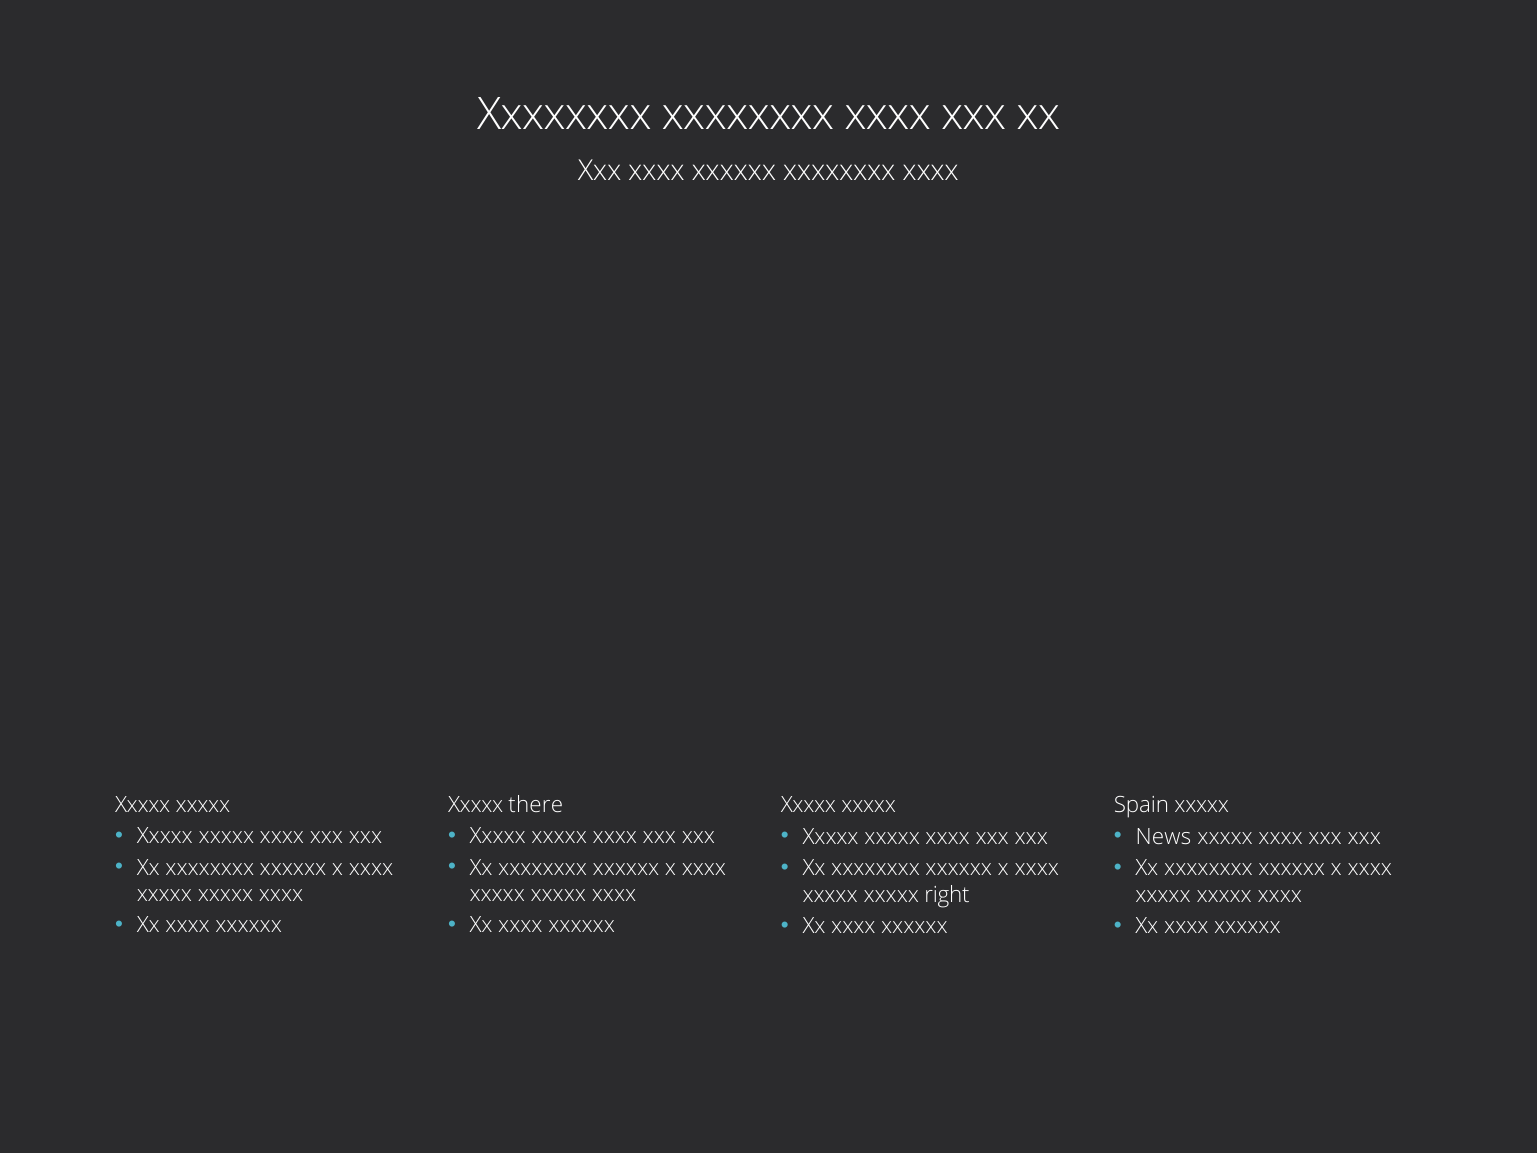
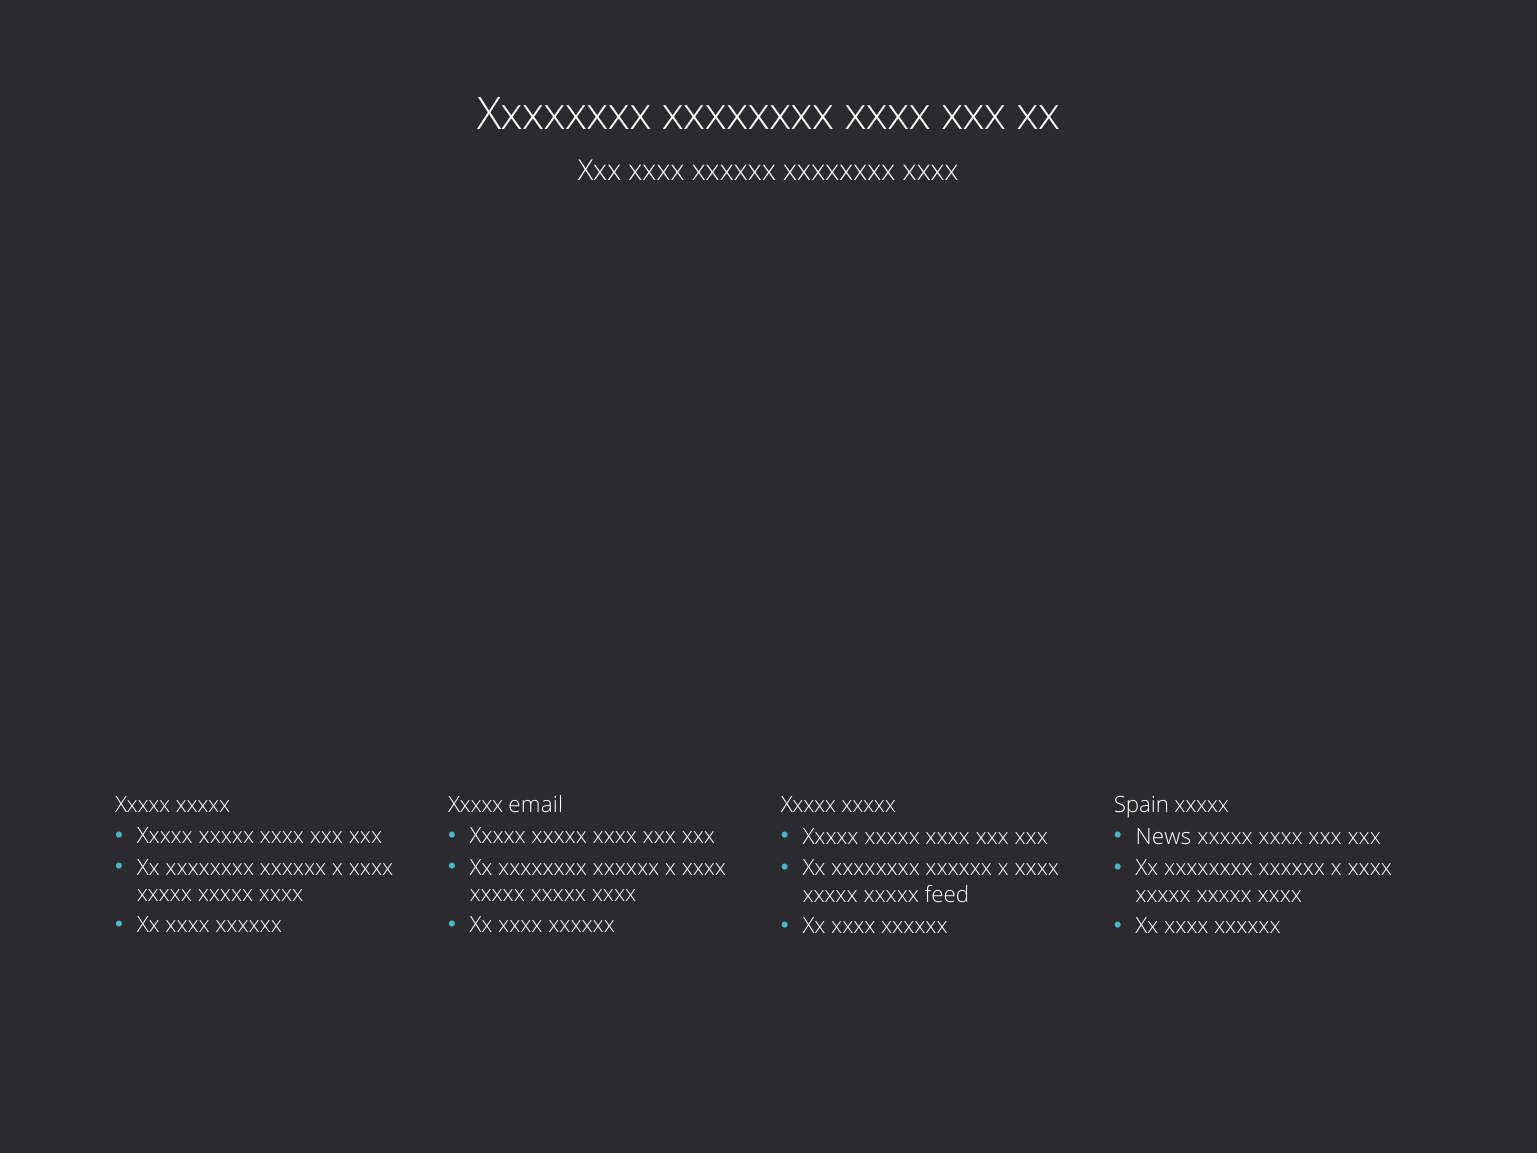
there: there -> email (536, 805)
right: right -> feed (947, 895)
